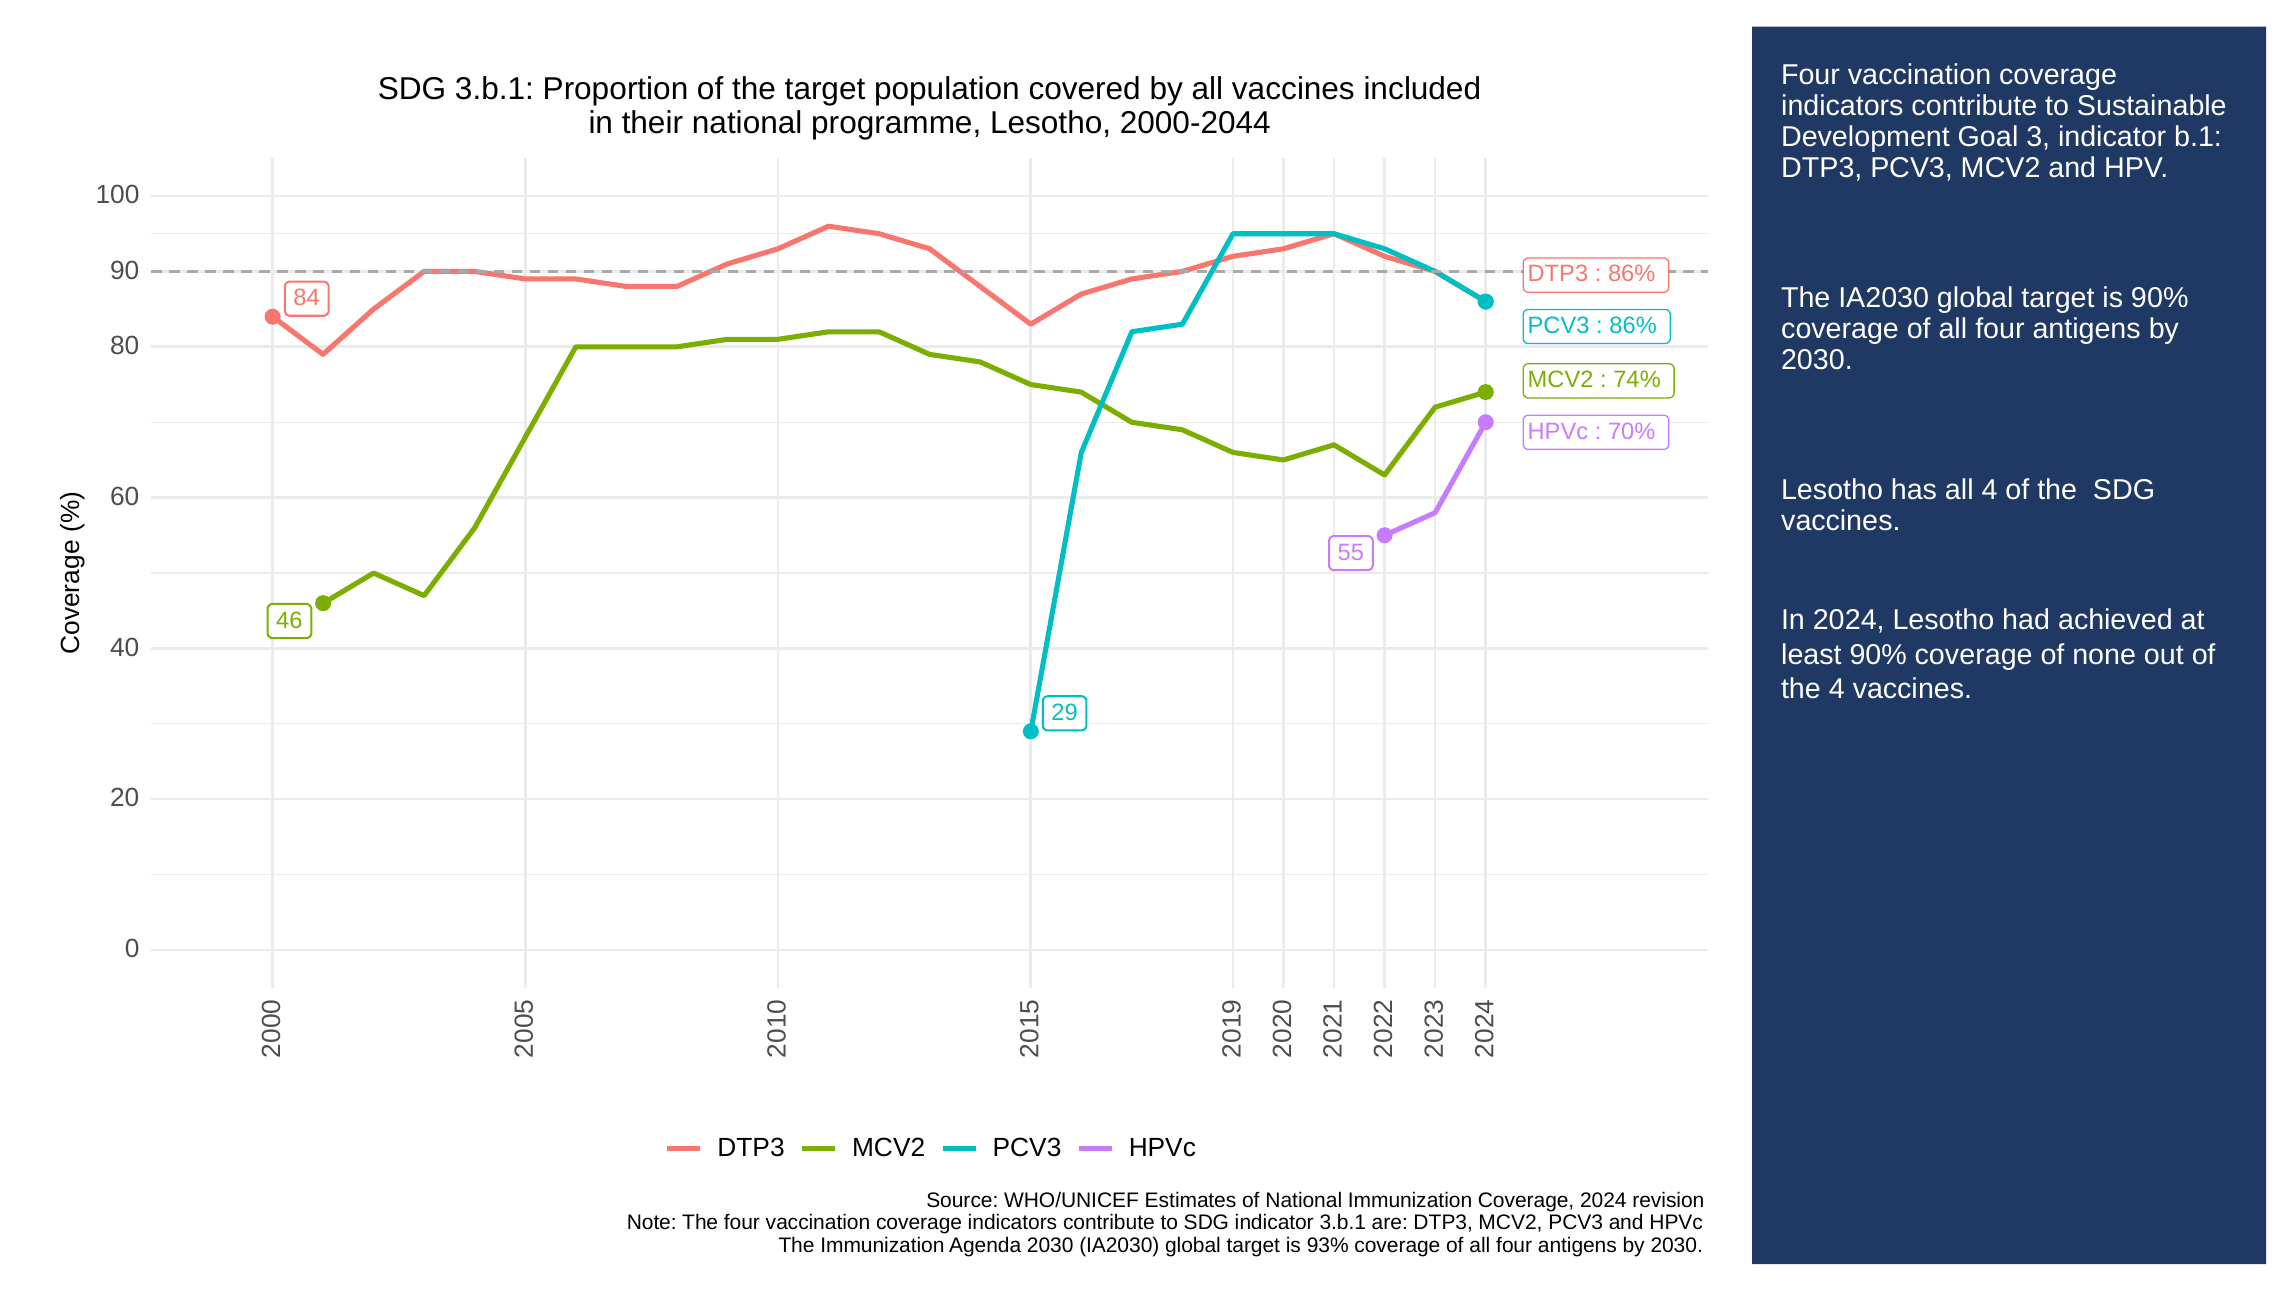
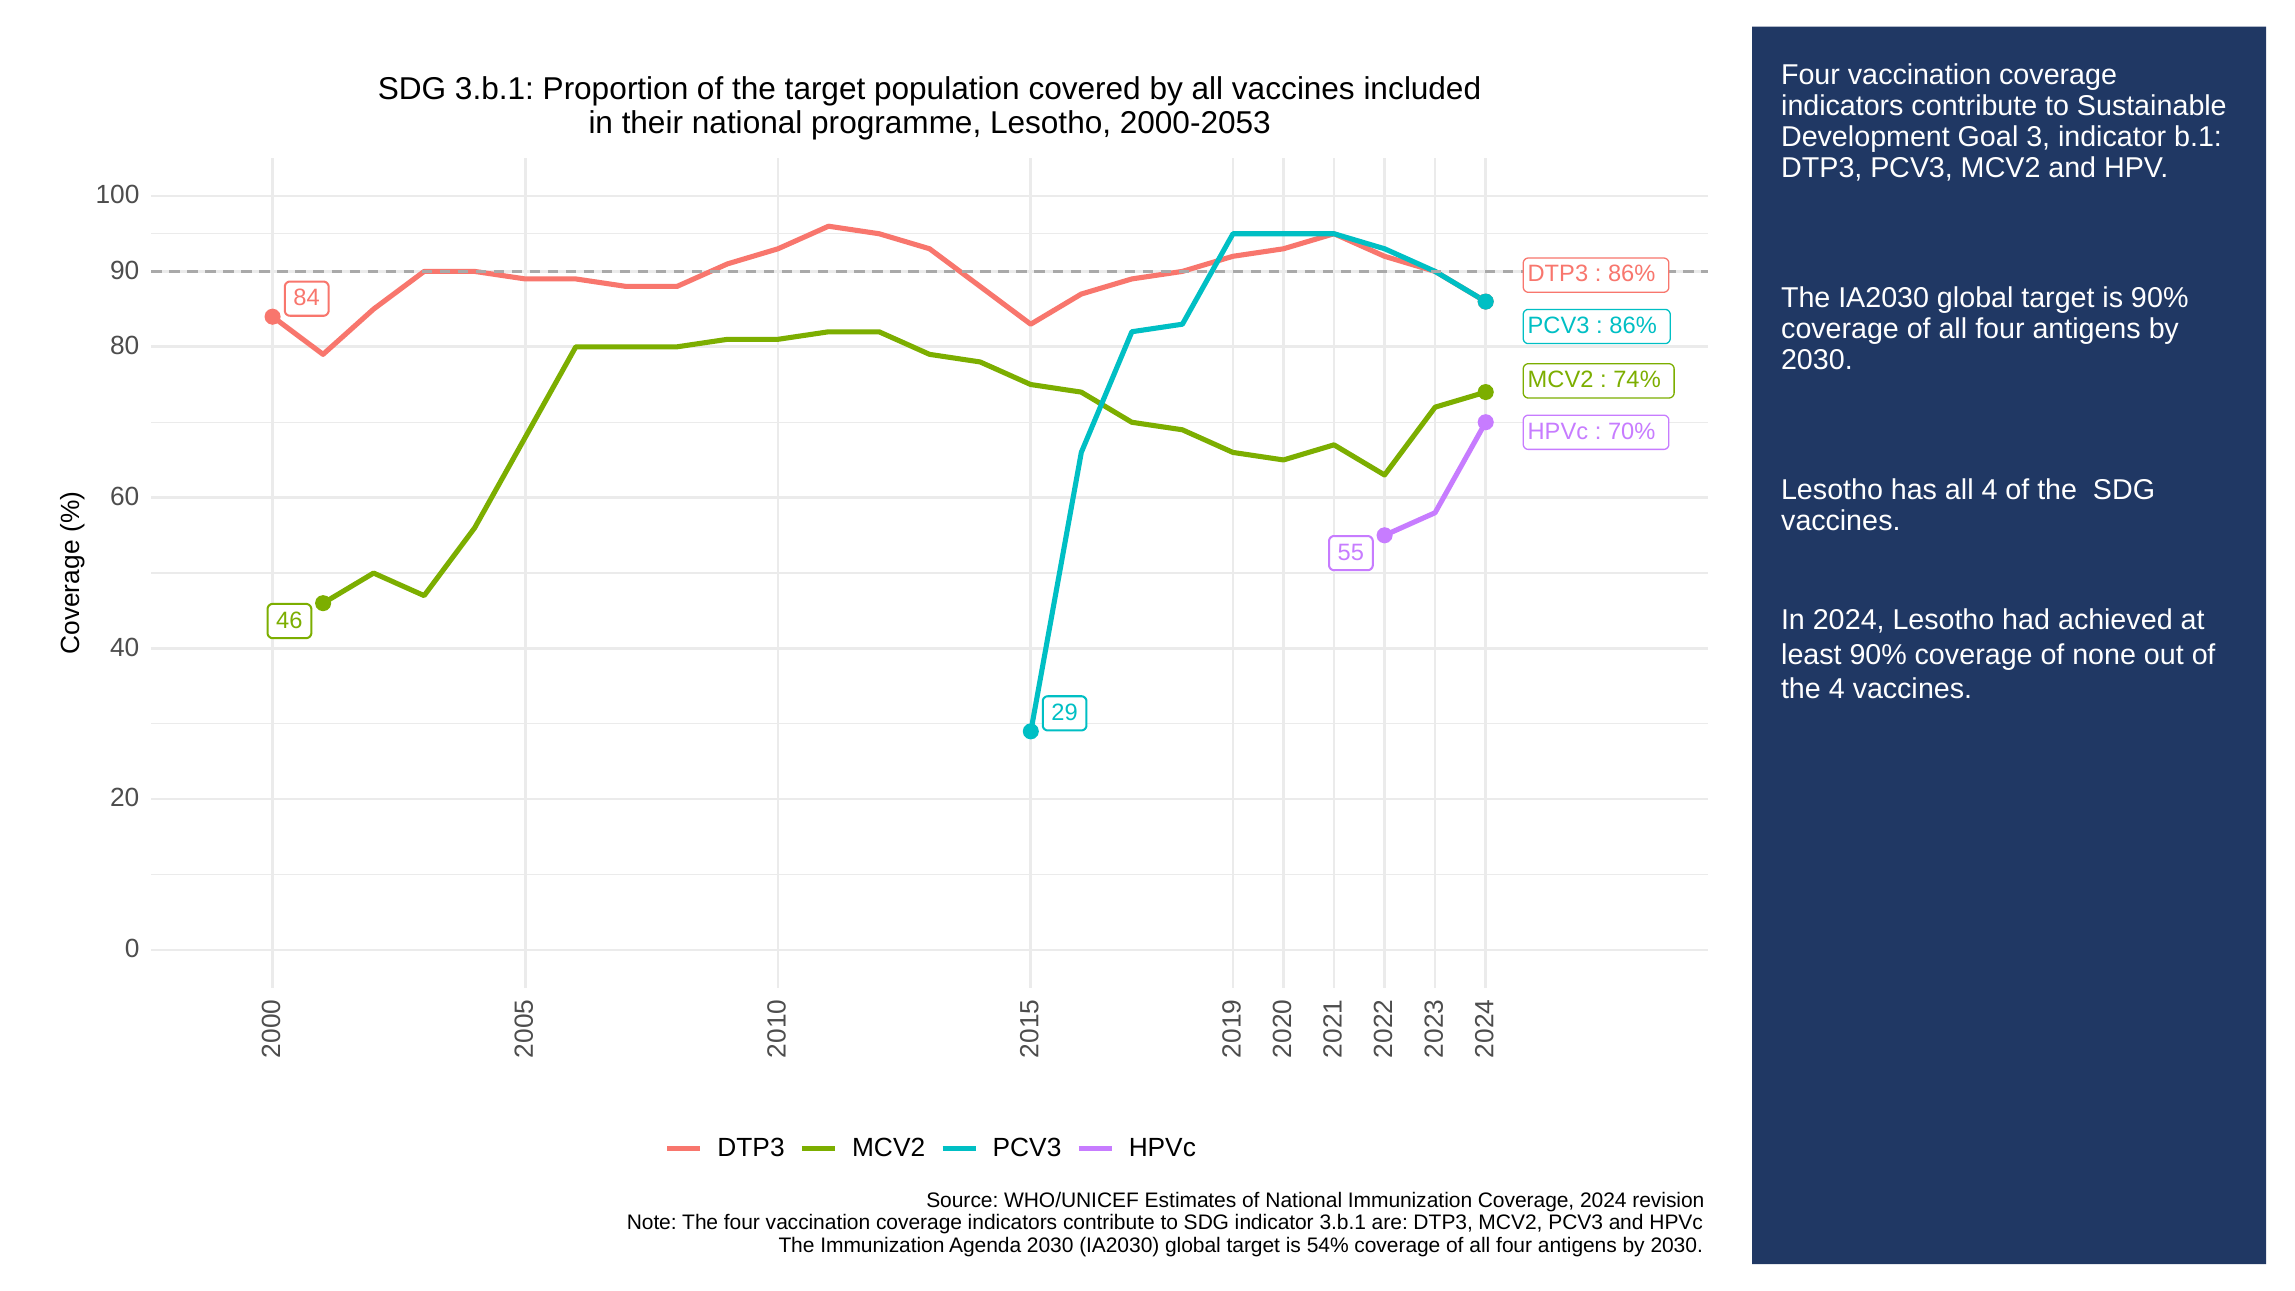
2000-2044: 2000-2044 -> 2000-2053 (1195, 123)
93%: 93% -> 54% (1328, 1246)
